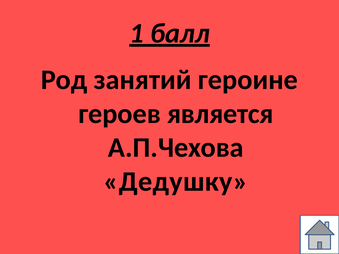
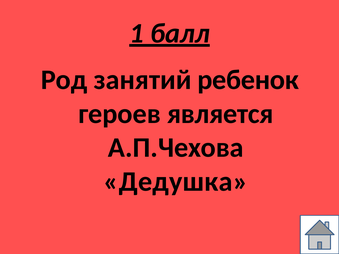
героине: героине -> ребенок (248, 80)
Дедушку: Дедушку -> Дедушка (176, 182)
